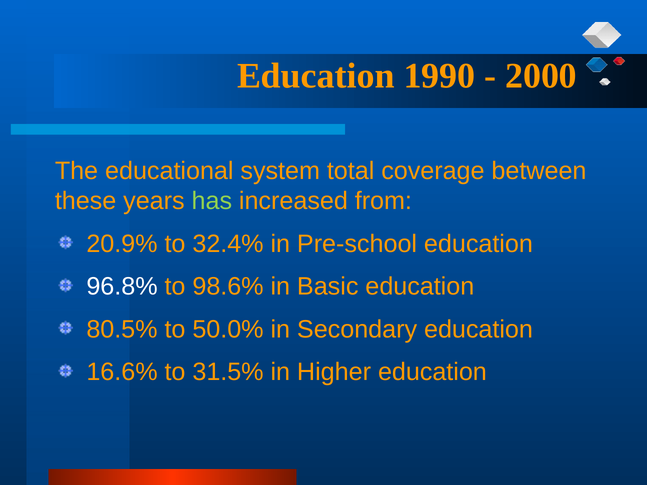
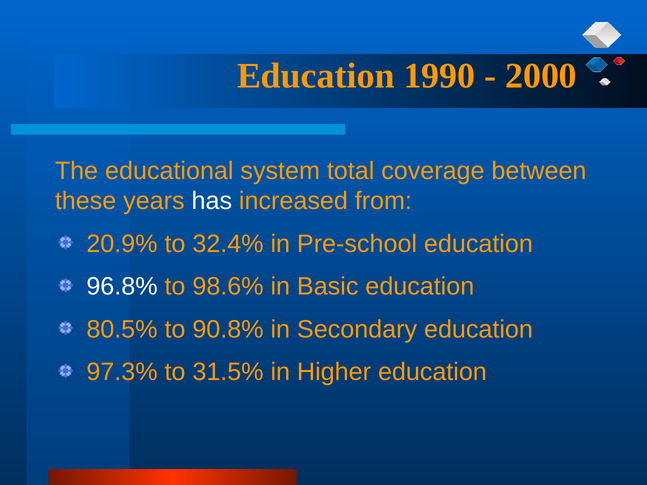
has colour: light green -> white (212, 201)
50.0%: 50.0% -> 90.8% (228, 330)
16.6%: 16.6% -> 97.3% (122, 372)
